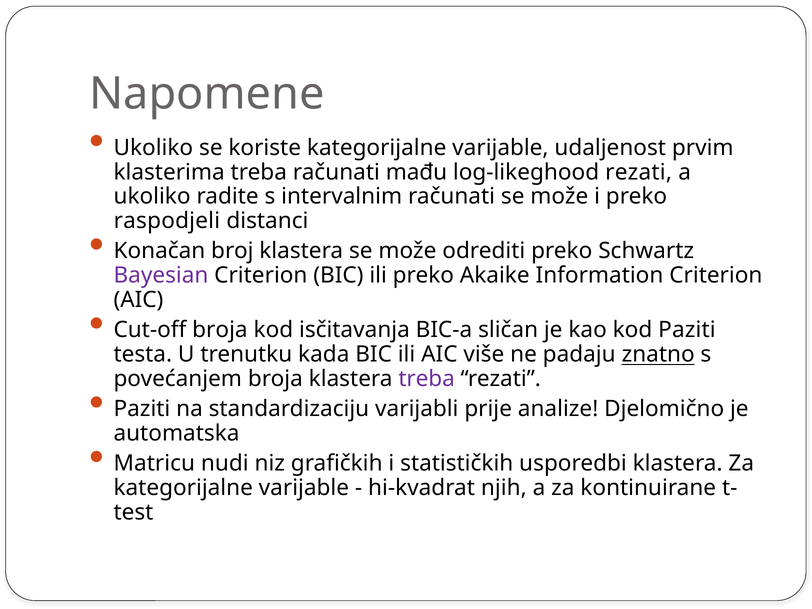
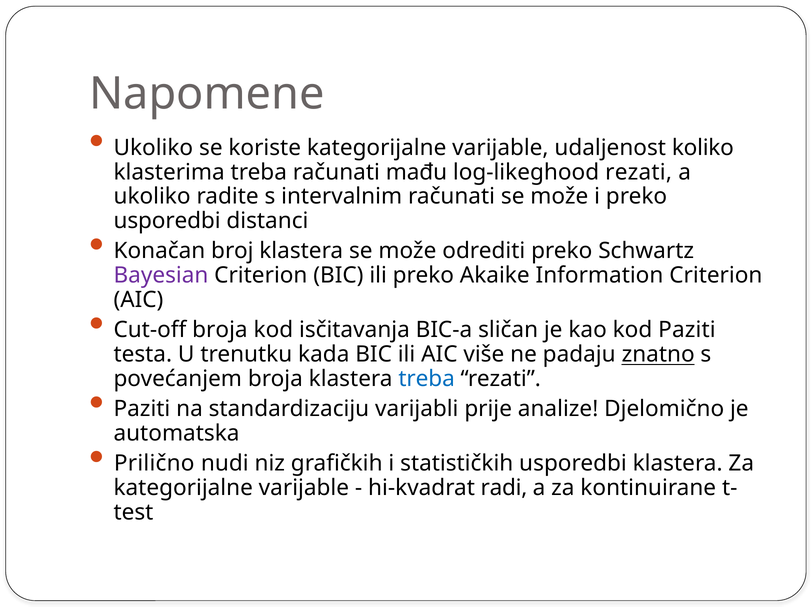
prvim: prvim -> koliko (703, 148)
raspodjeli: raspodjeli -> usporedbi (167, 221)
treba colour: purple -> blue (427, 379)
Matricu: Matricu -> Prilično (154, 464)
njih: njih -> radi (504, 488)
